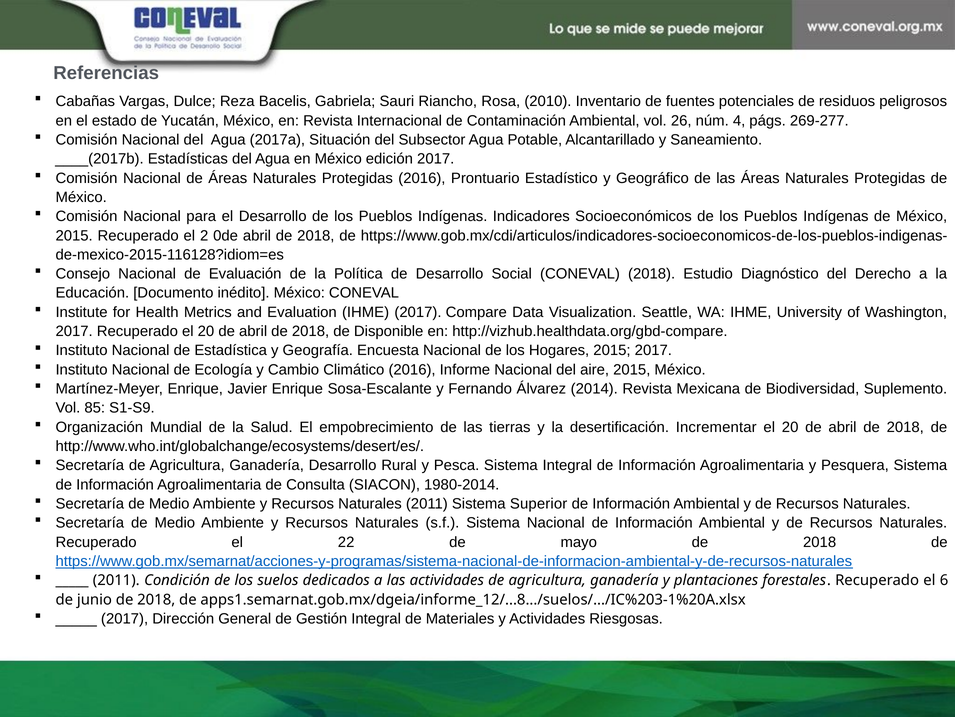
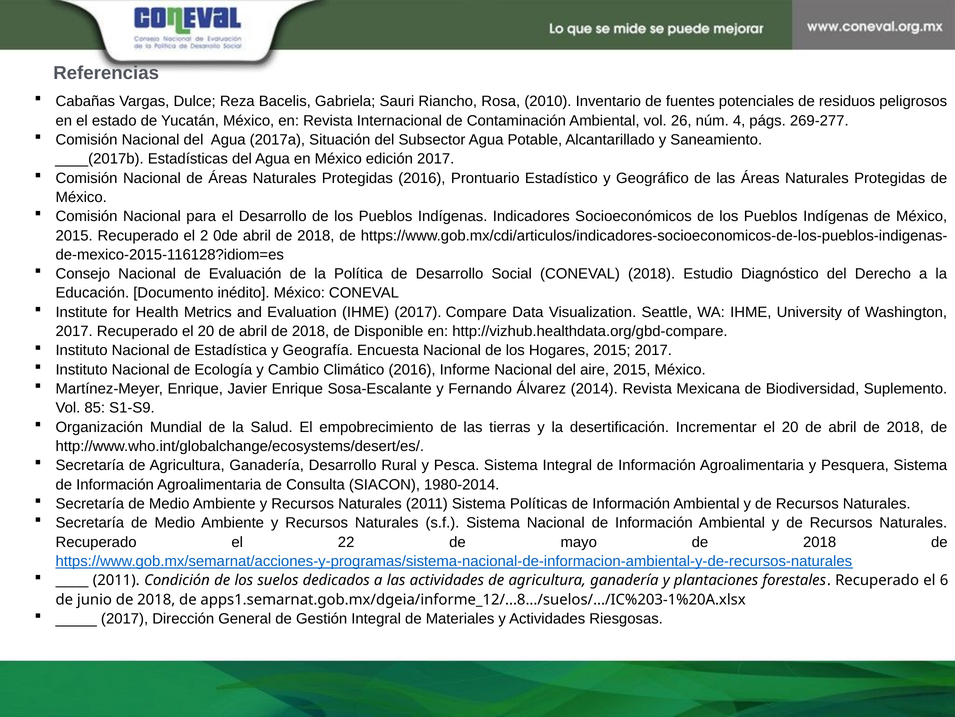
Superior: Superior -> Políticas (539, 503)
